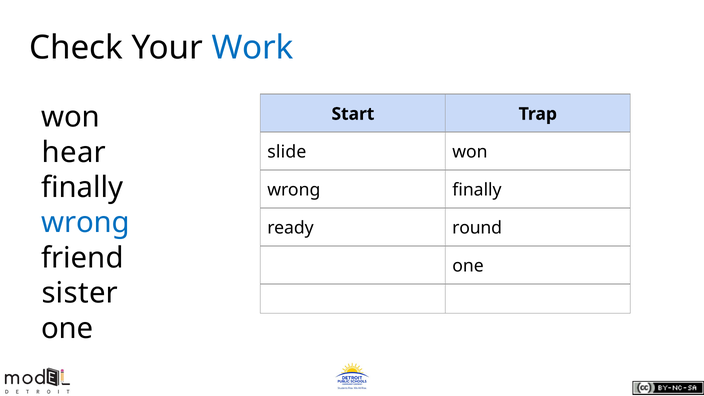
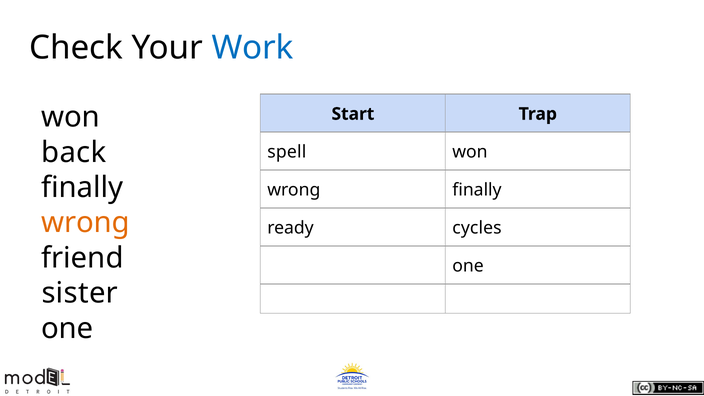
hear: hear -> back (74, 152)
slide: slide -> spell (287, 152)
wrong colour: blue -> orange (85, 223)
round: round -> cycles (477, 228)
